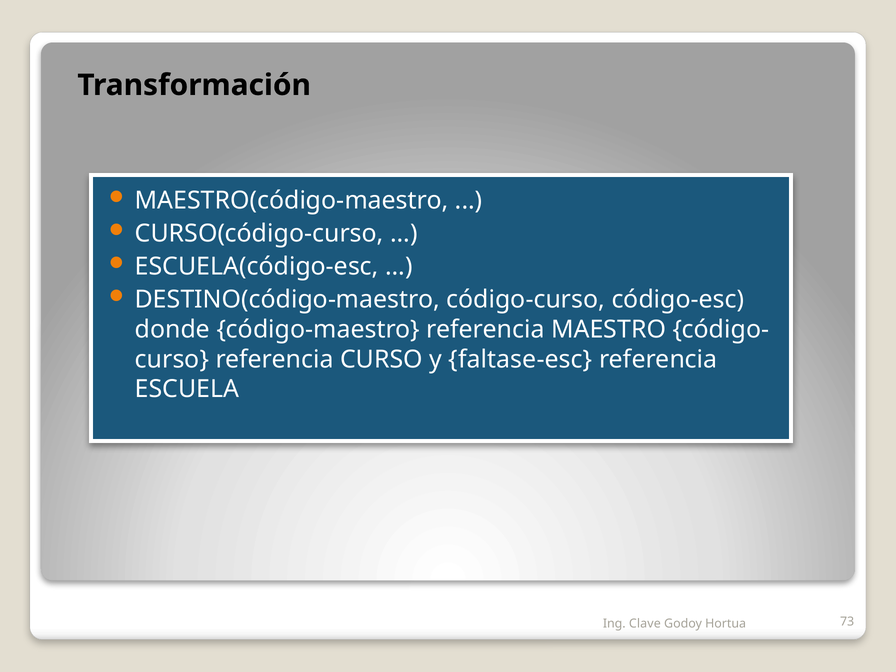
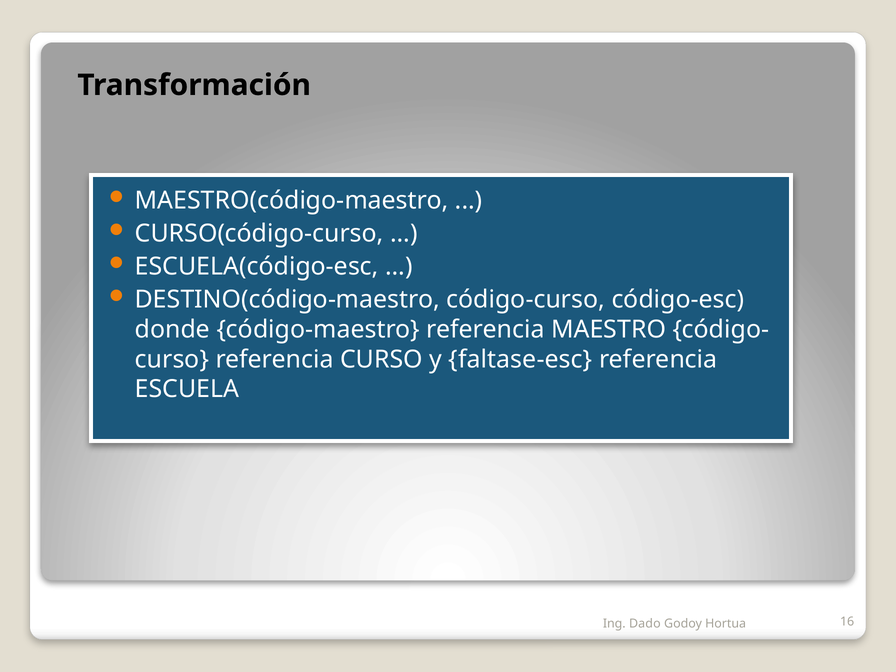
Clave: Clave -> Dado (645, 624)
73: 73 -> 16 (847, 622)
